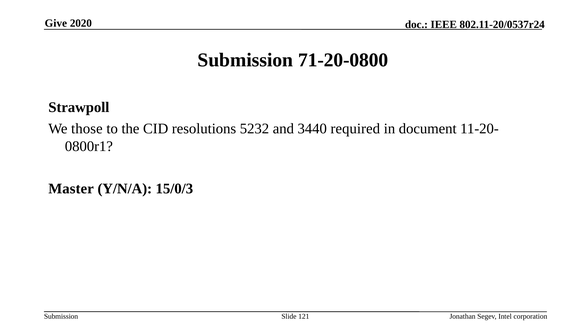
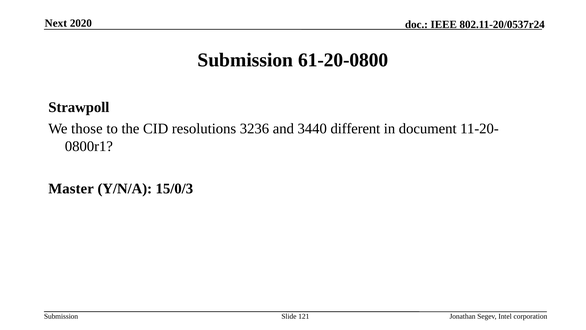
Give: Give -> Next (56, 23)
71-20-0800: 71-20-0800 -> 61-20-0800 (343, 60)
5232: 5232 -> 3236 (254, 129)
required: required -> different (355, 129)
